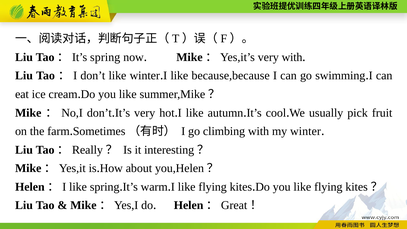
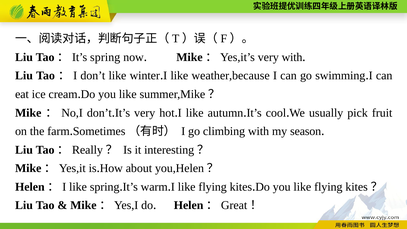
because,because: because,because -> weather,because (231, 76)
my winter: winter -> season (306, 131)
